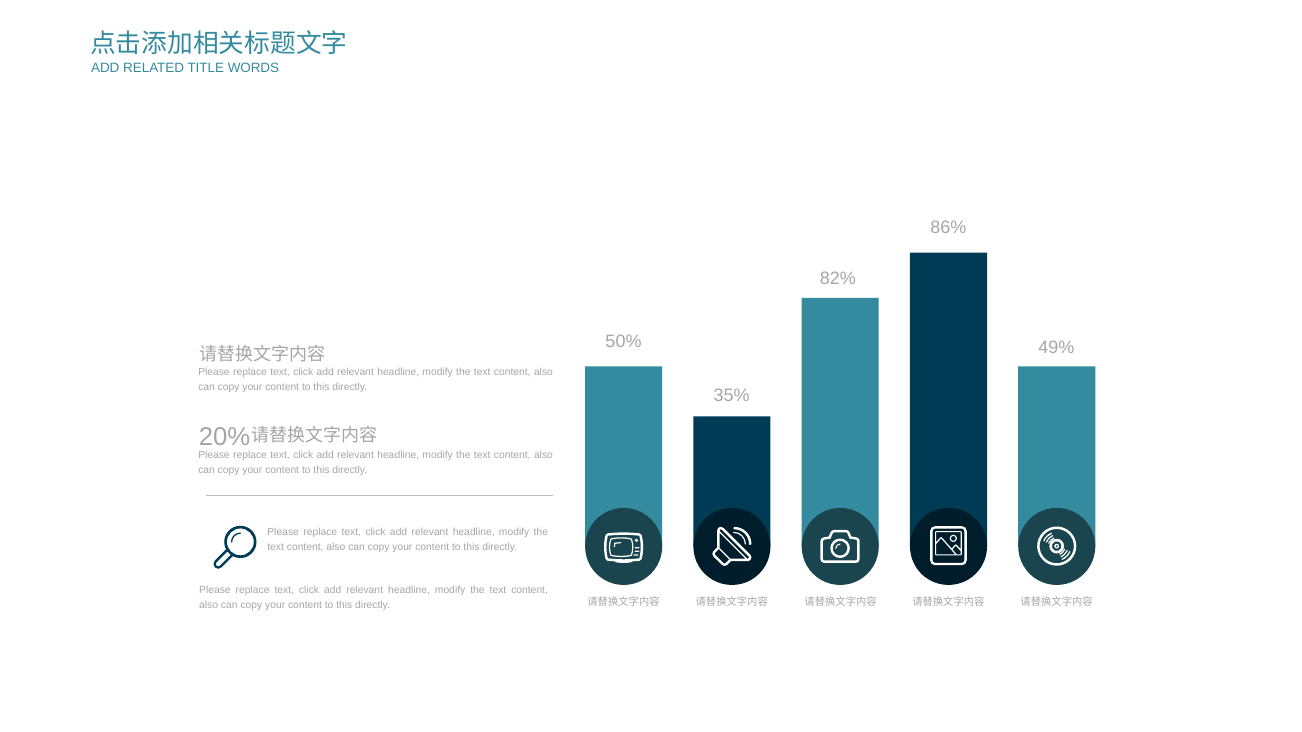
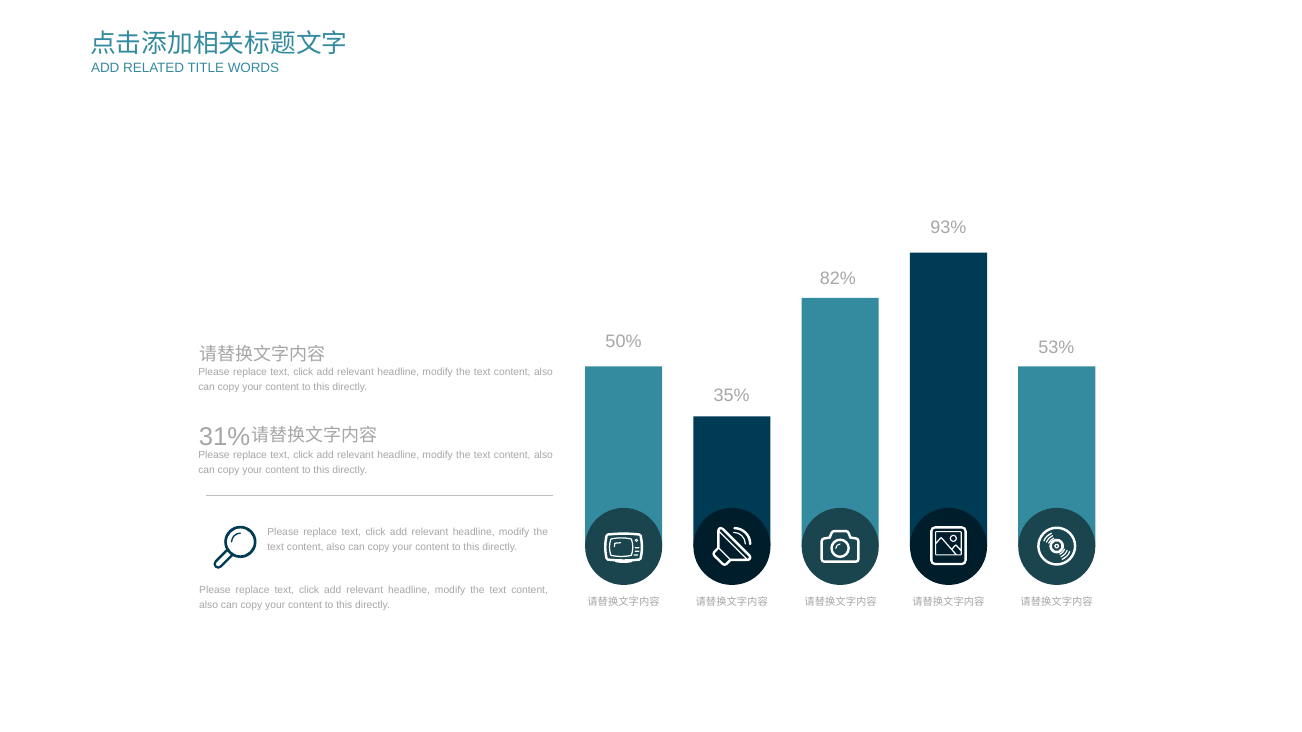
86%: 86% -> 93% (948, 227)
49%: 49% -> 53% (1056, 347)
20%: 20% -> 31% (224, 437)
